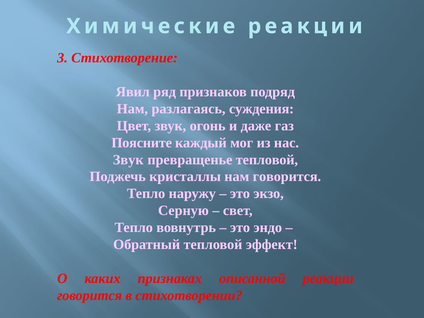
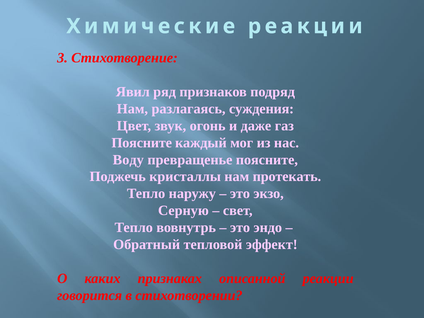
Звук: Звук -> Воду (128, 160)
превращенье тепловой: тепловой -> поясните (267, 160)
нам говорится: говорится -> протекать (287, 177)
